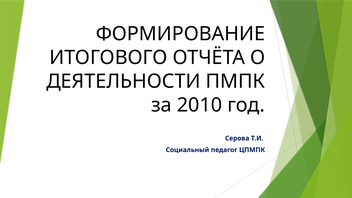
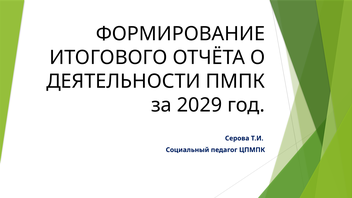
2010: 2010 -> 2029 (200, 105)
